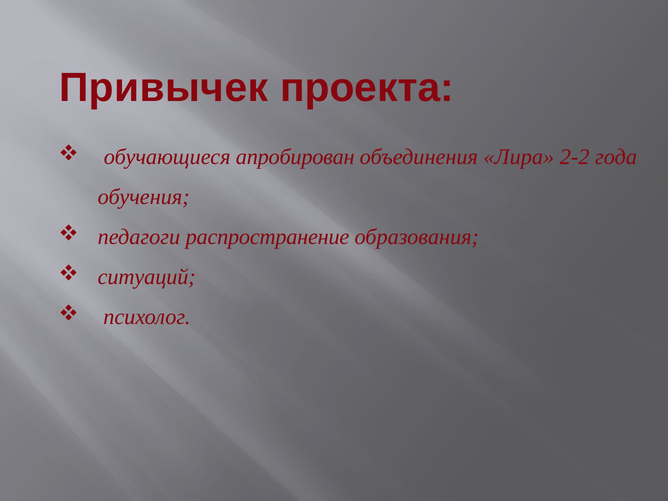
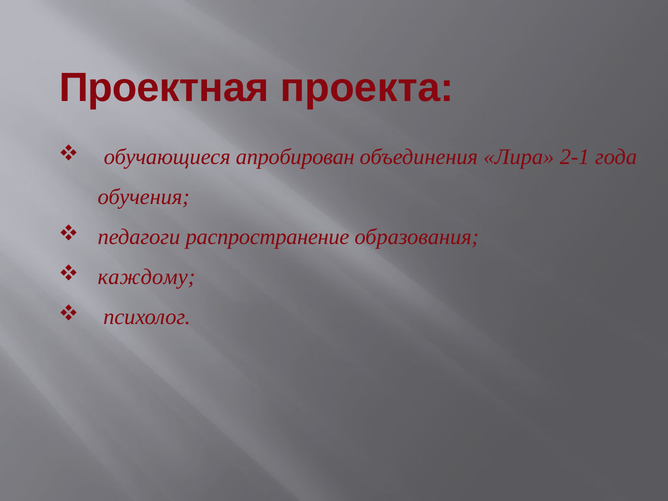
Привычек: Привычек -> Проектная (164, 88)
2-2: 2-2 -> 2-1 (575, 157)
ситуаций: ситуаций -> каждому (147, 277)
